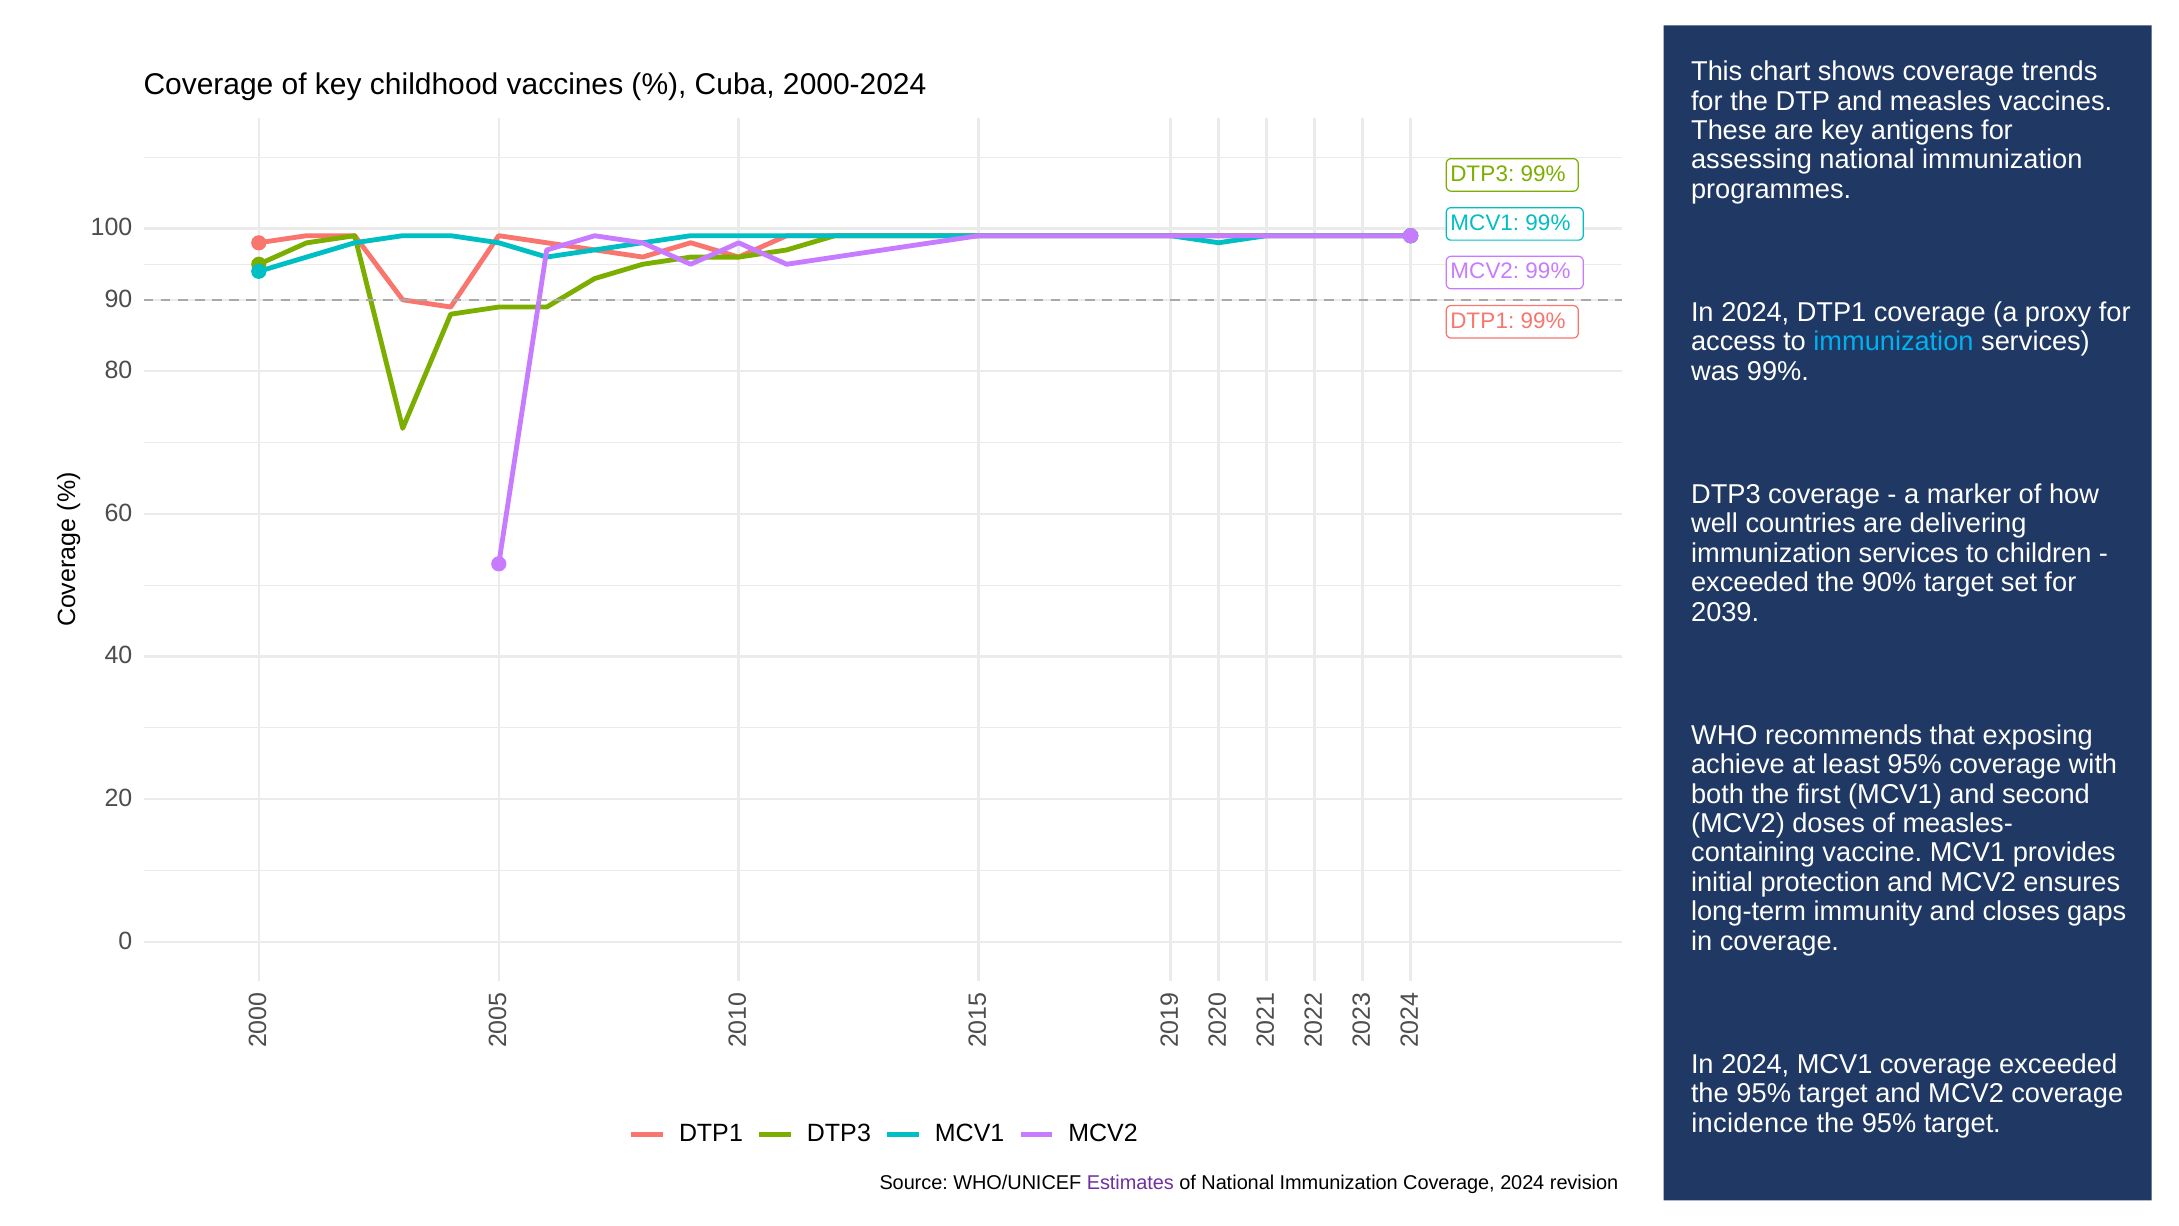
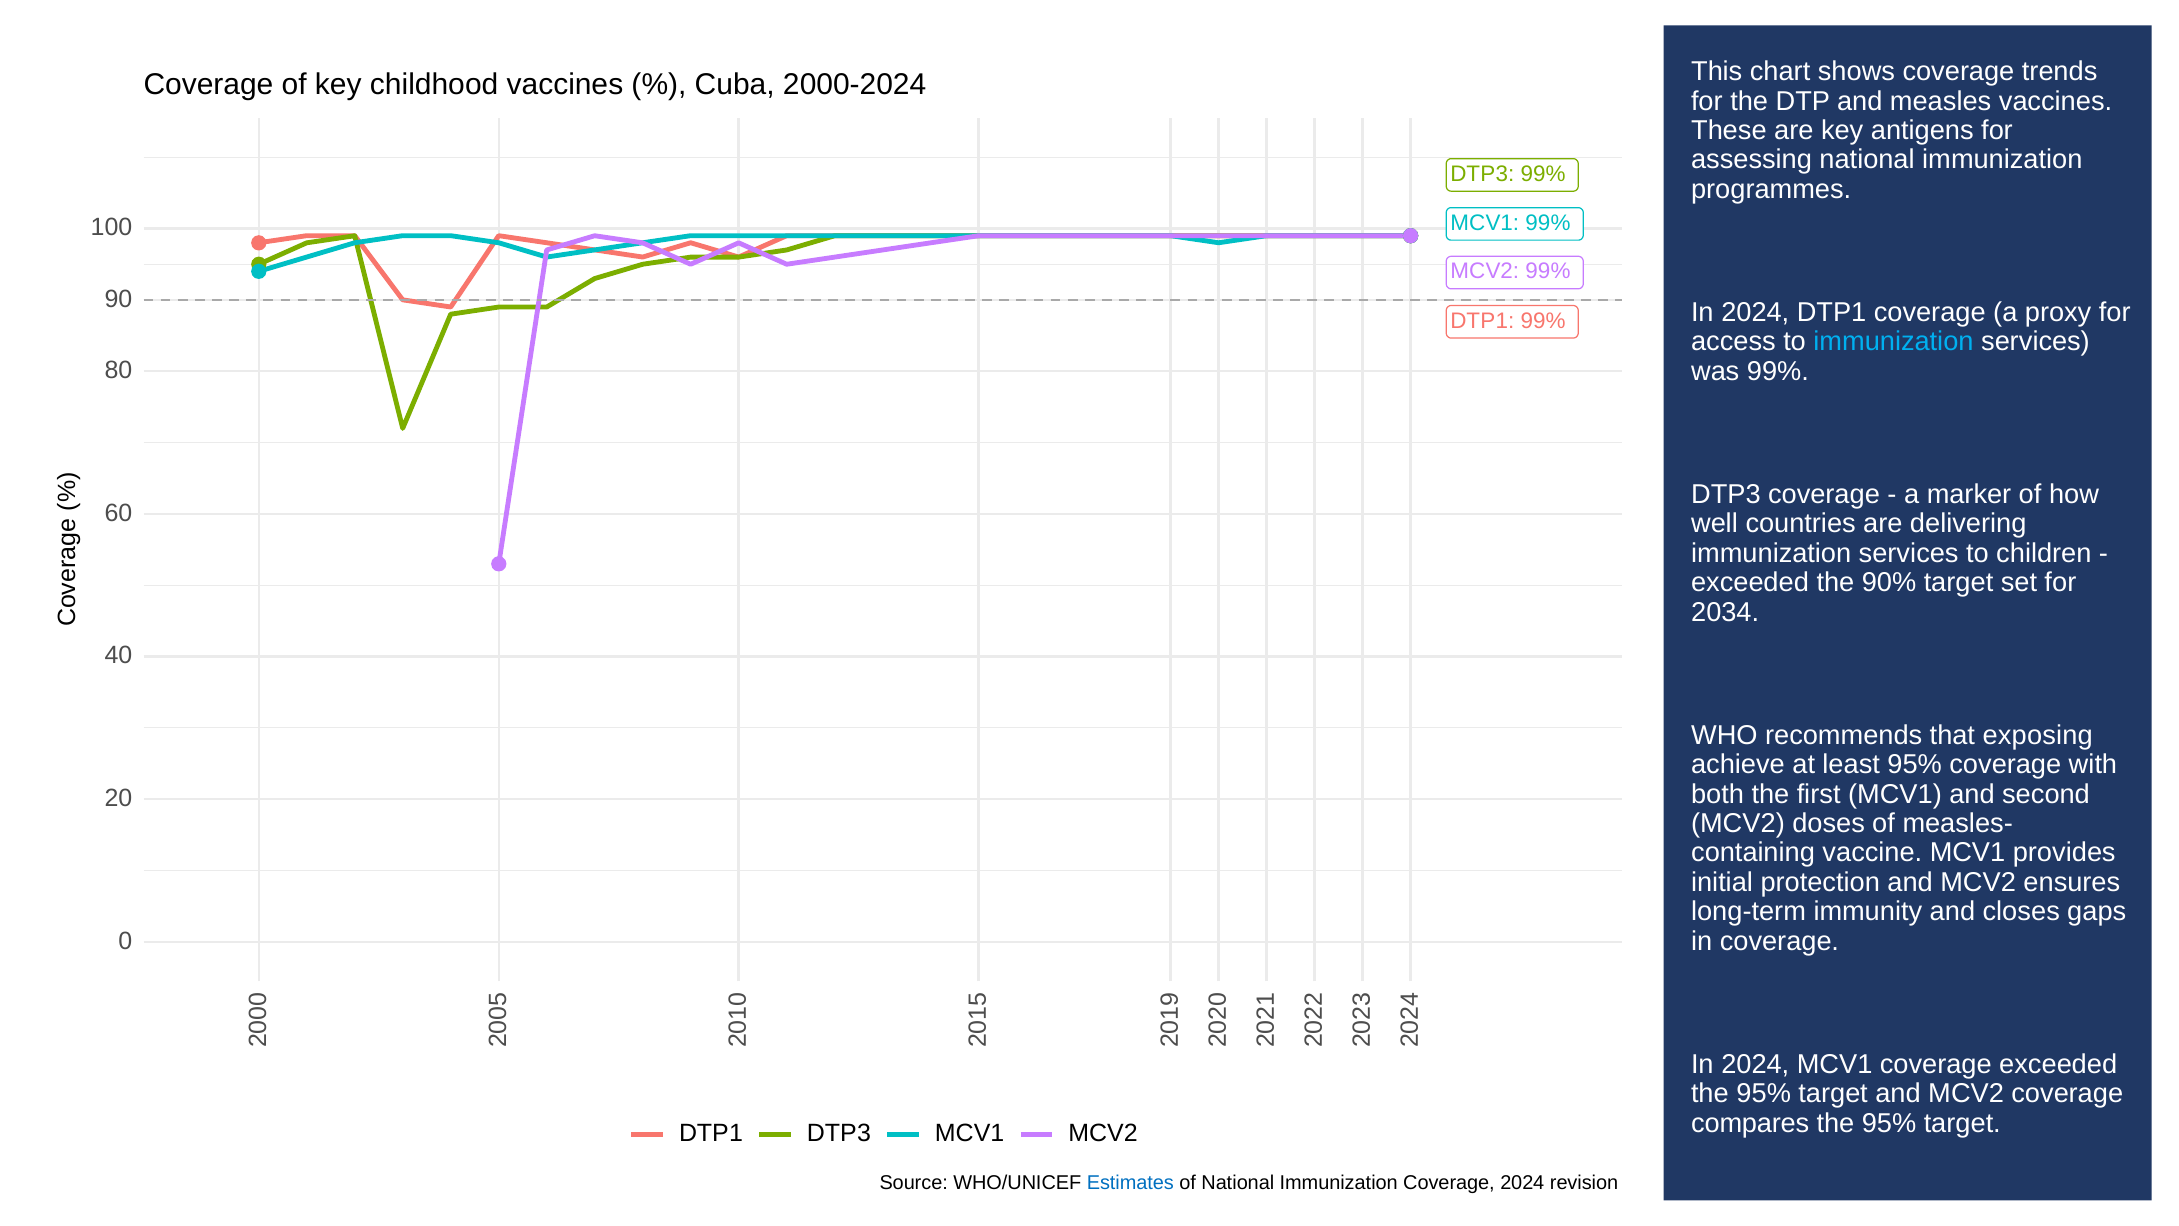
2039: 2039 -> 2034 (1725, 612)
incidence: incidence -> compares (1750, 1123)
Estimates colour: purple -> blue (1130, 1183)
